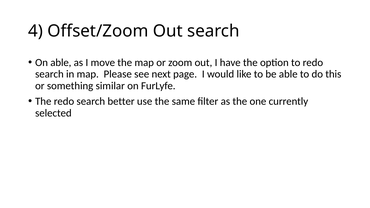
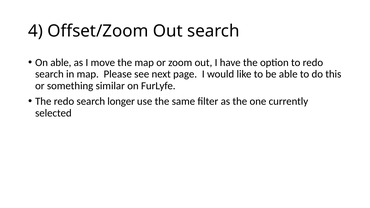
better: better -> longer (121, 101)
